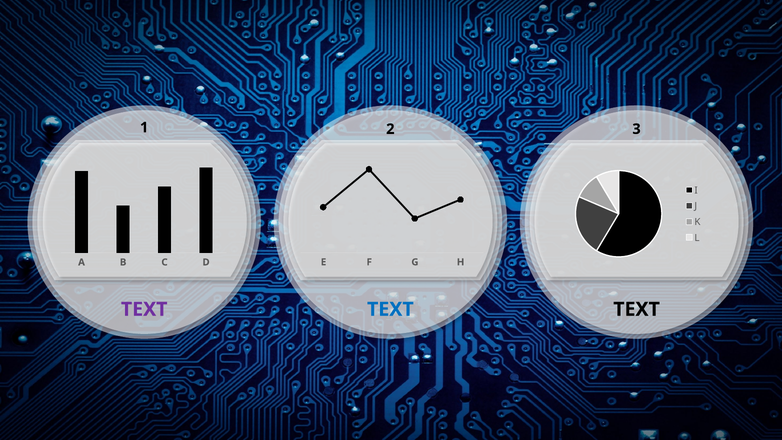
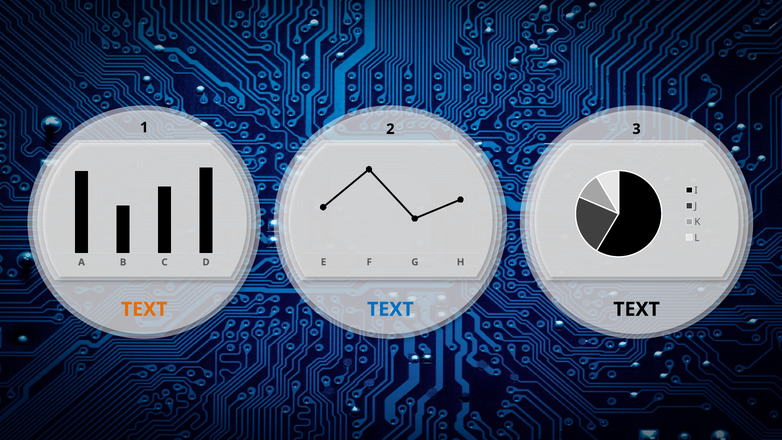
TEXT colour: purple -> orange (144, 309)
